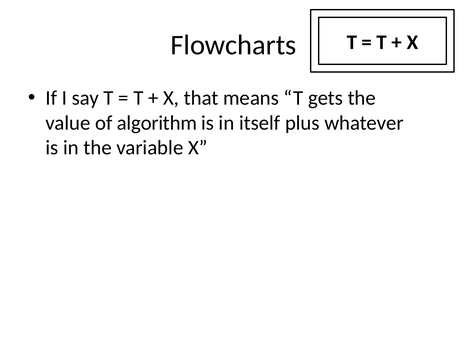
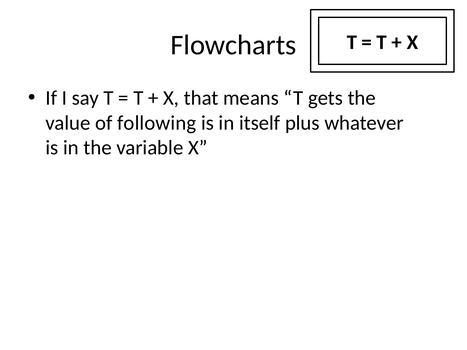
algorithm: algorithm -> following (157, 123)
